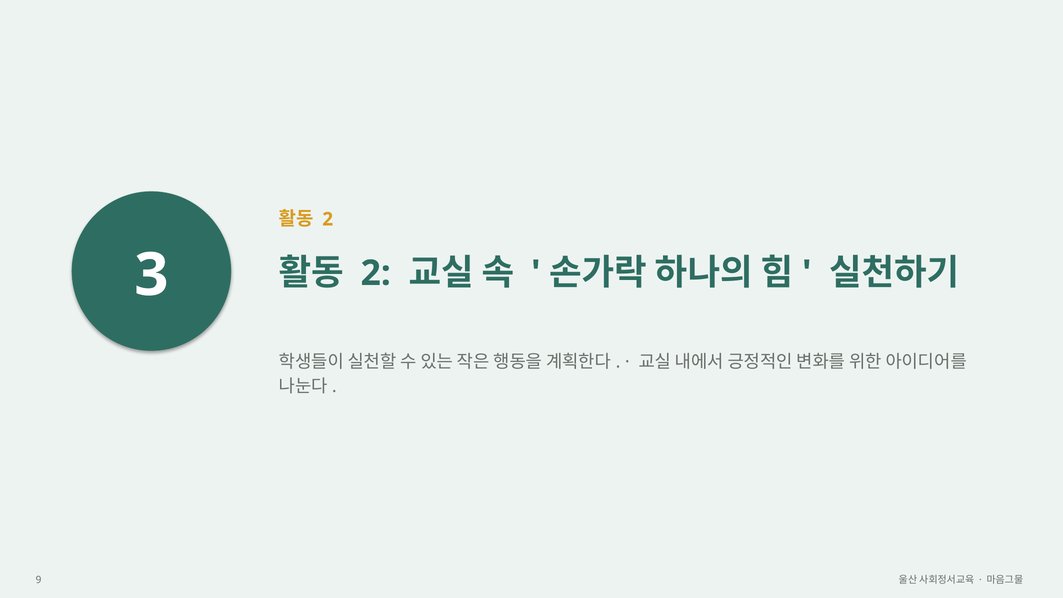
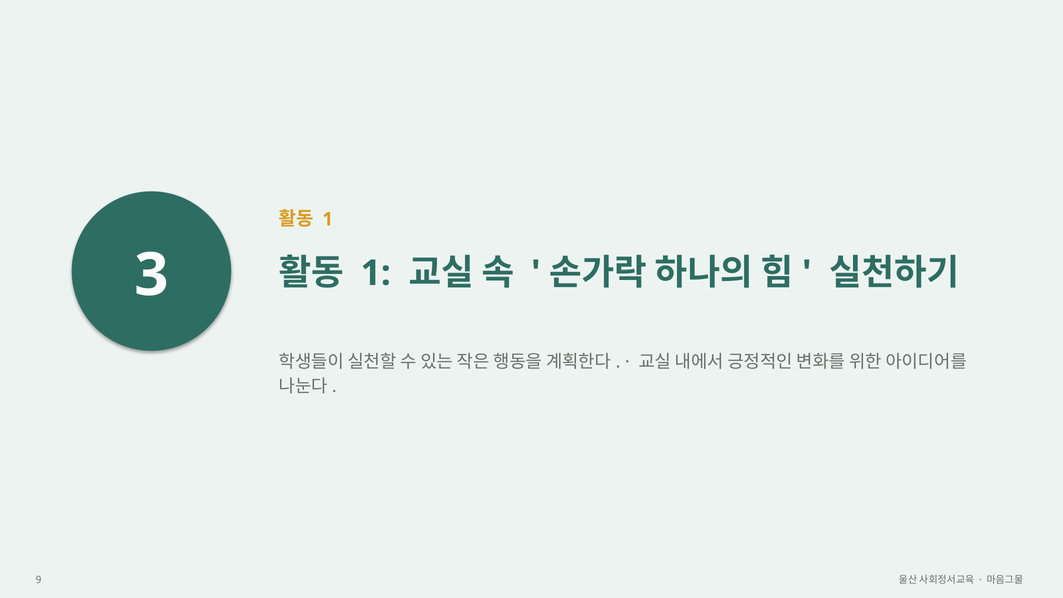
2: 2 -> 1 (328, 219)
2: 2 -> 1 (376, 273)
